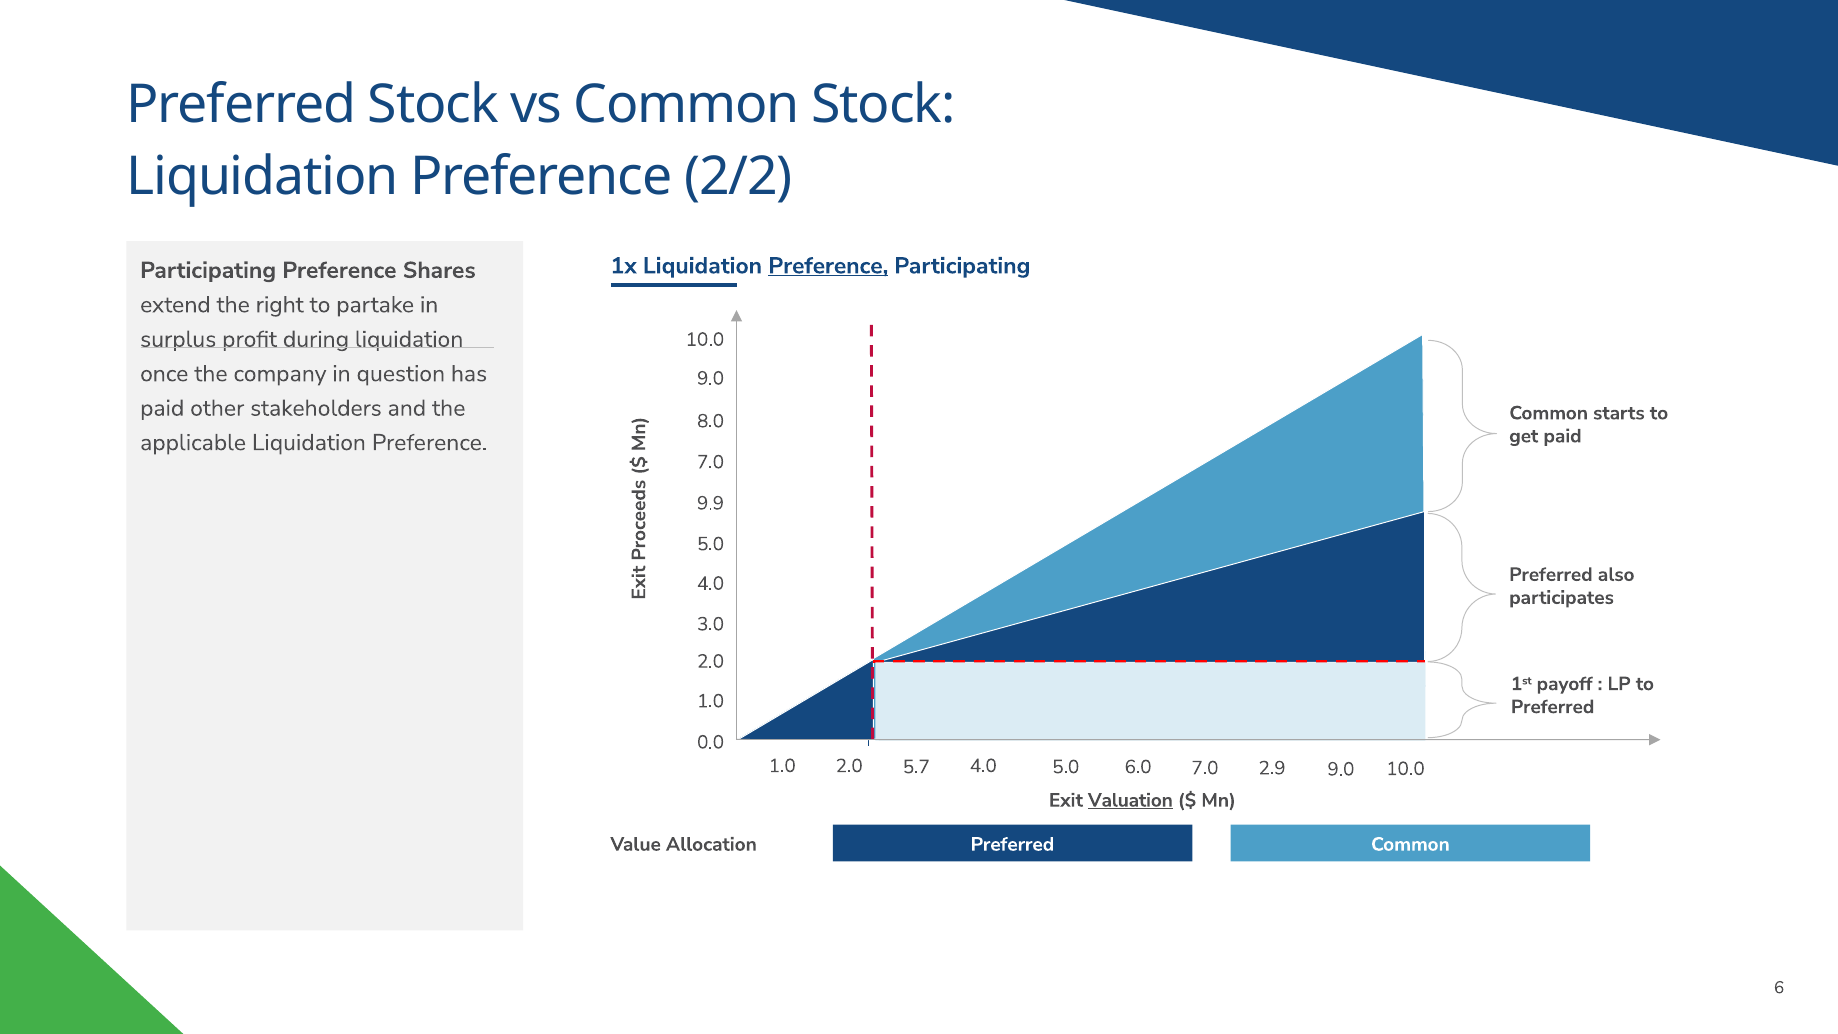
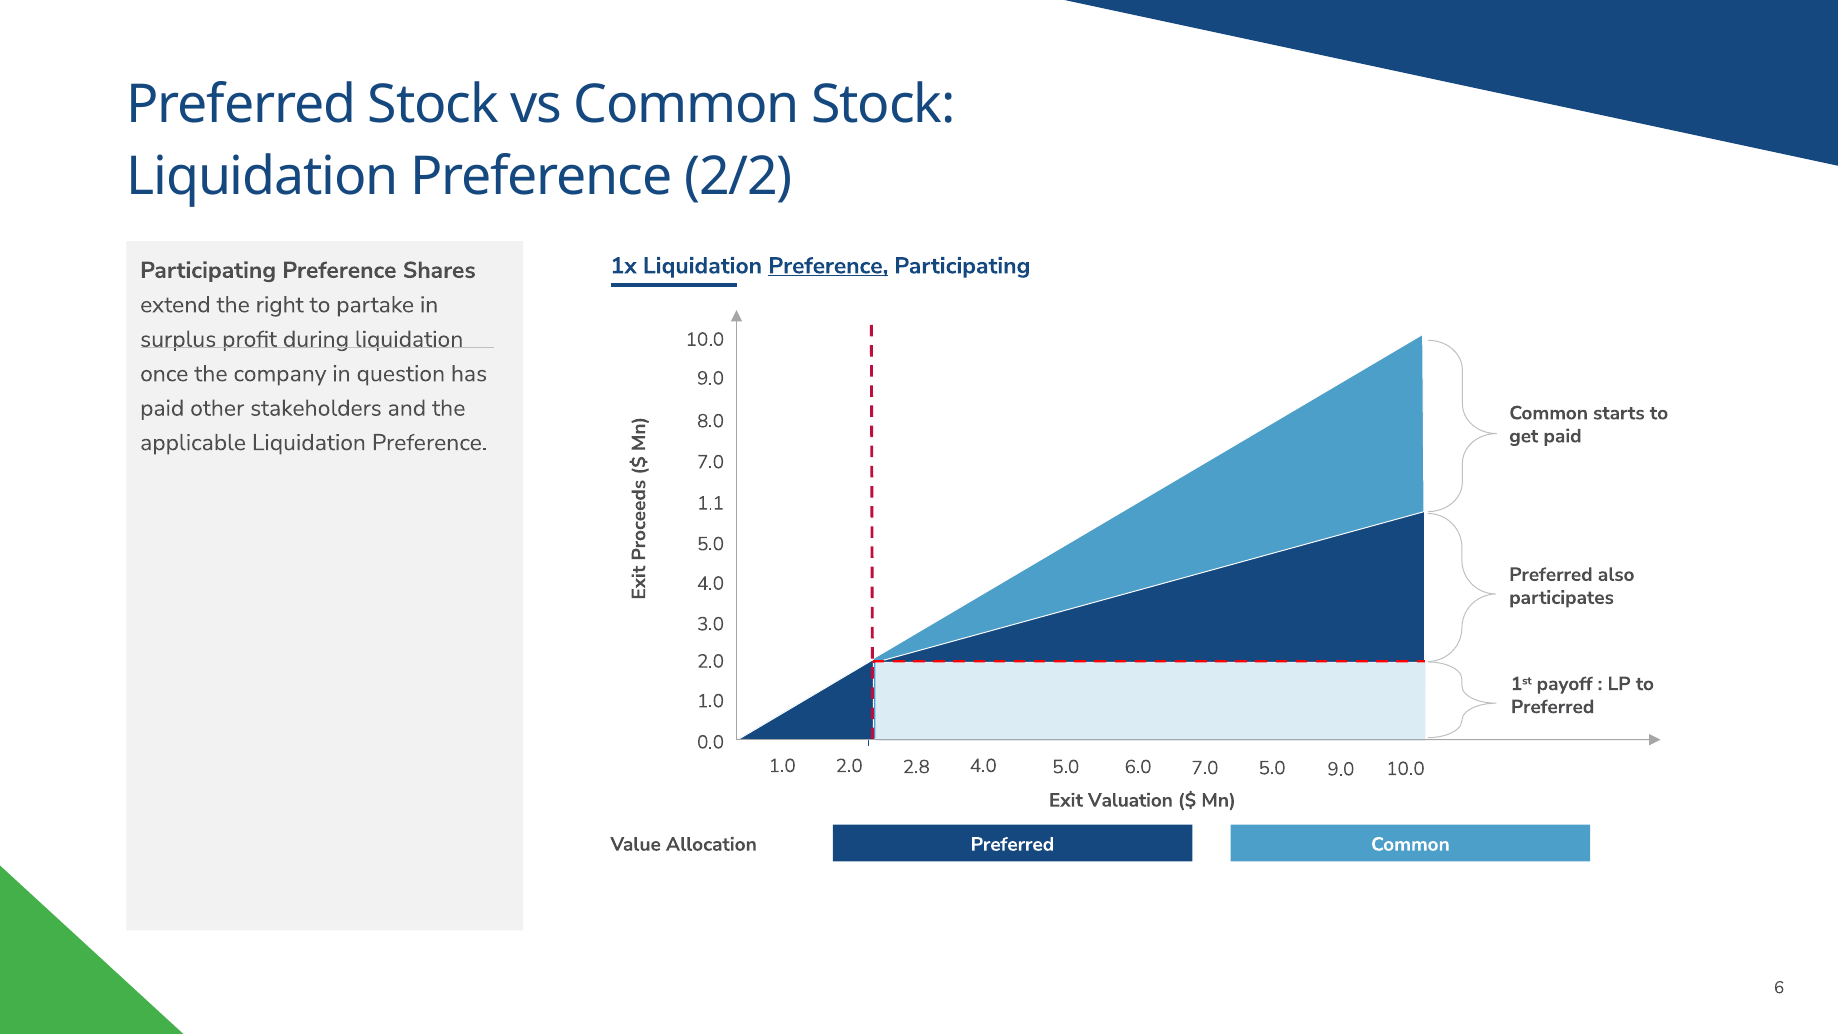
9.9: 9.9 -> 1.1 (710, 503)
5.7: 5.7 -> 2.8 (916, 767)
6.0 2.9: 2.9 -> 5.0 (1272, 768)
Valuation underline: present -> none (1130, 800)
